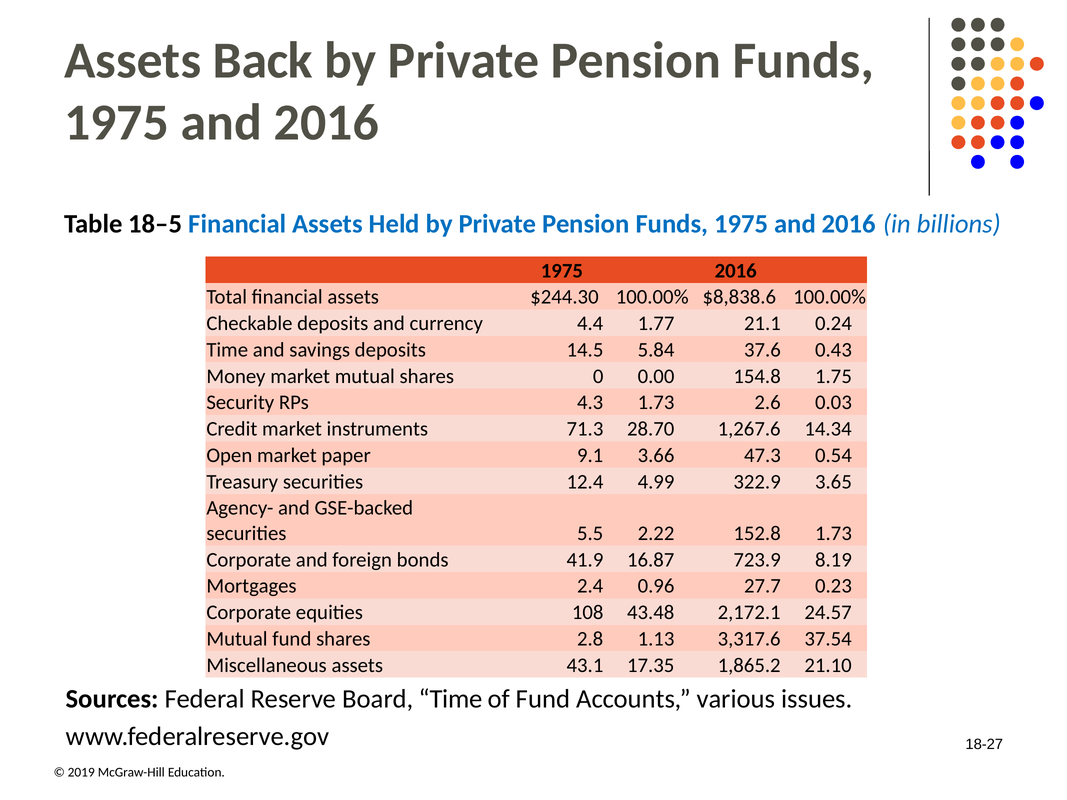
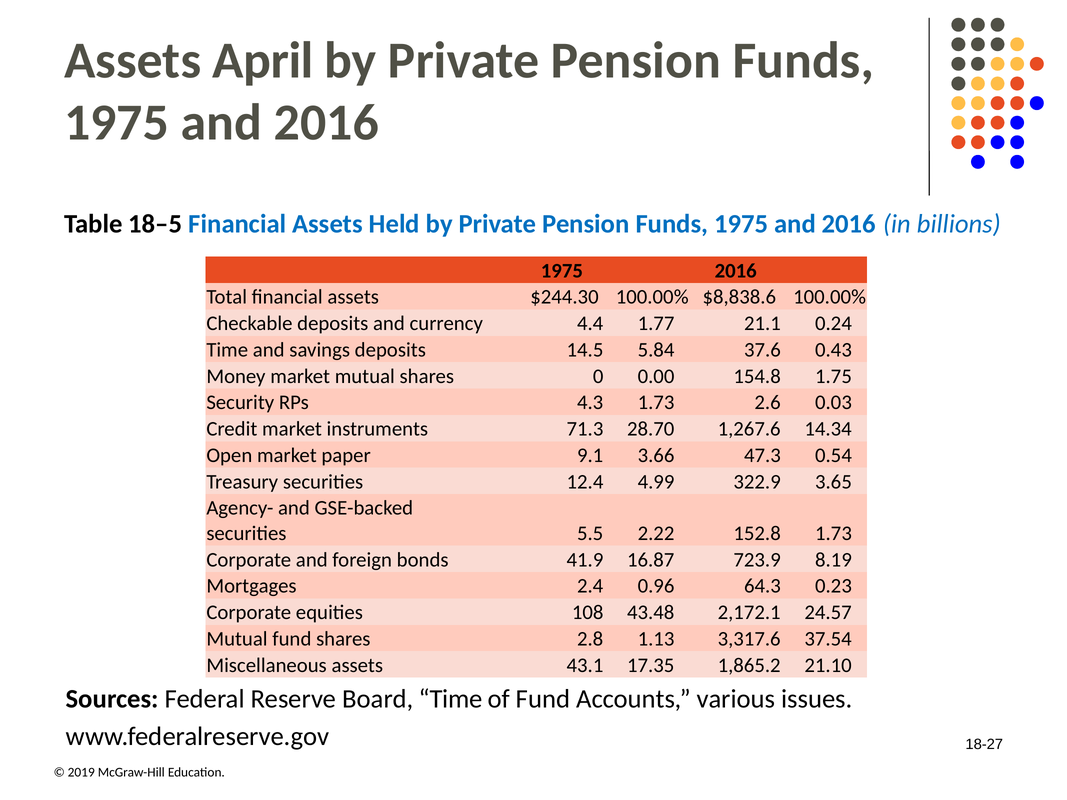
Back: Back -> April (263, 60)
27.7: 27.7 -> 64.3 (762, 586)
